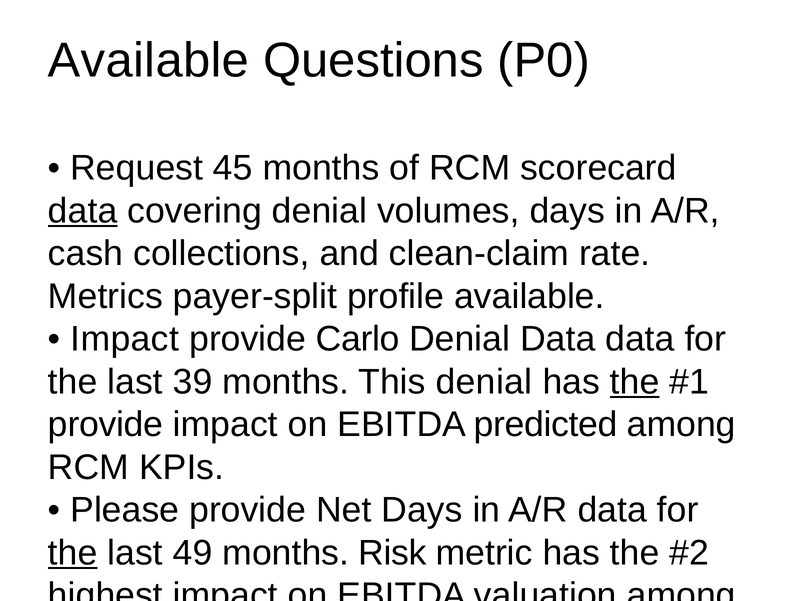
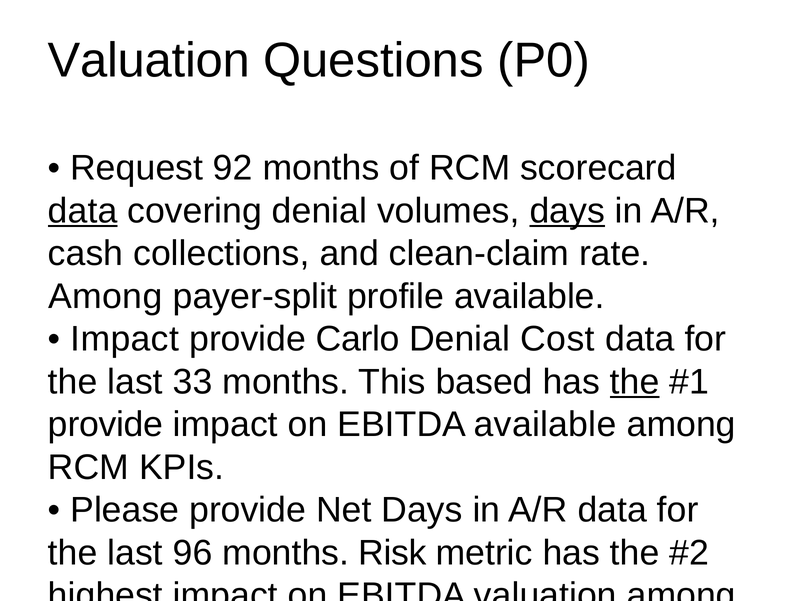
Available: Available -> Valuation (149, 61)
45: 45 -> 92 (233, 168)
days underline: none -> present (567, 211)
Metrics: Metrics -> Among (105, 297)
Denial Data: Data -> Cost (558, 339)
39: 39 -> 33 (193, 382)
This denial: denial -> based (484, 382)
EBITDA predicted: predicted -> available (545, 425)
the underline: present -> none (73, 553)
49: 49 -> 96 (193, 553)
